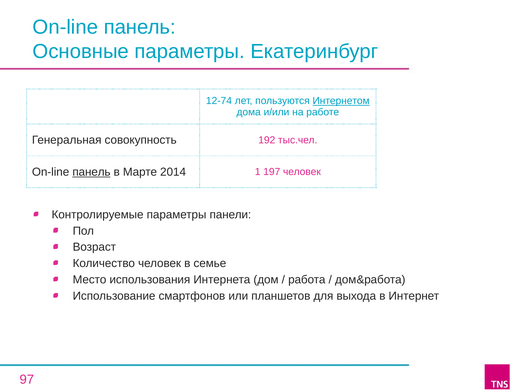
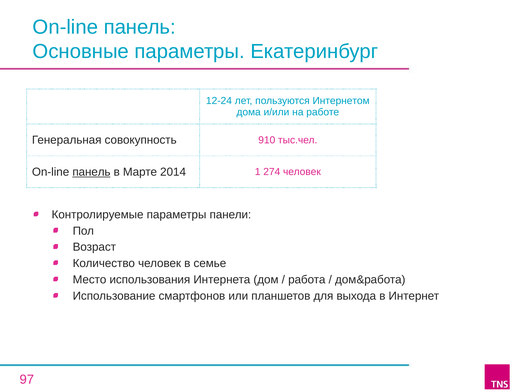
12-74: 12-74 -> 12-24 (219, 101)
Интернетом underline: present -> none (341, 101)
192: 192 -> 910 (267, 140)
197: 197 -> 274 (272, 172)
